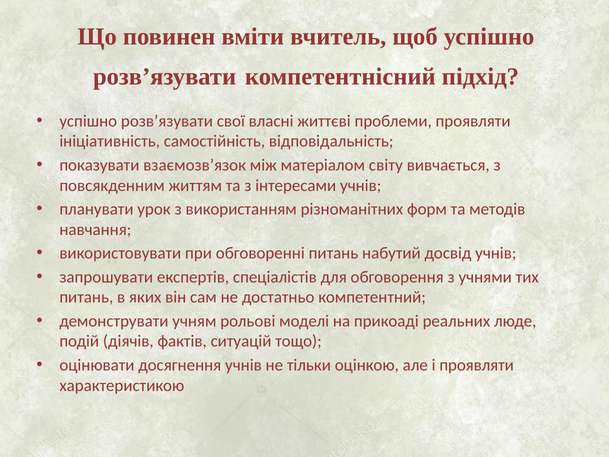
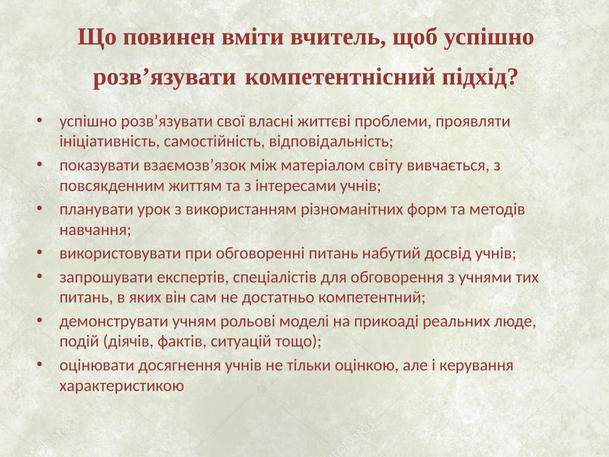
і проявляти: проявляти -> керування (477, 365)
